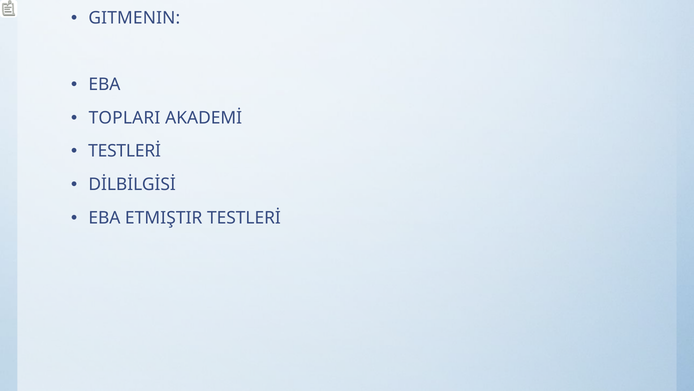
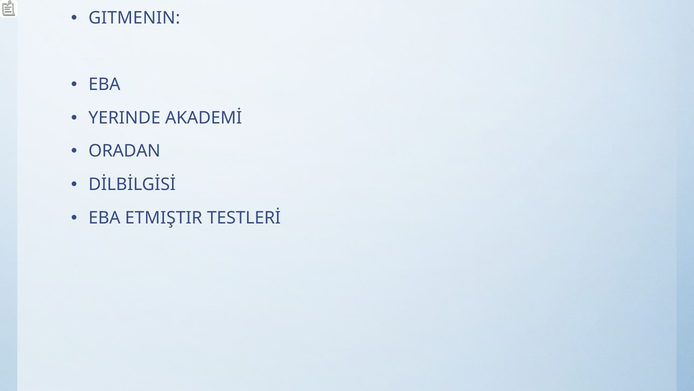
TOPLARI: TOPLARI -> YERINDE (125, 118)
TESTLERİ: TESTLERİ -> ORADAN (124, 151)
